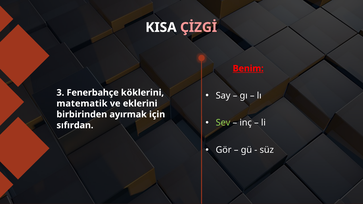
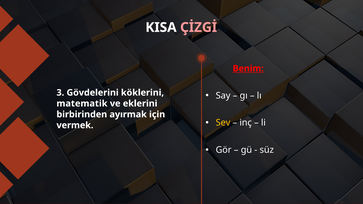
Fenerbahçe: Fenerbahçe -> Gövdelerini (93, 93)
Sev colour: light green -> yellow (223, 123)
sıfırdan: sıfırdan -> vermek (75, 125)
